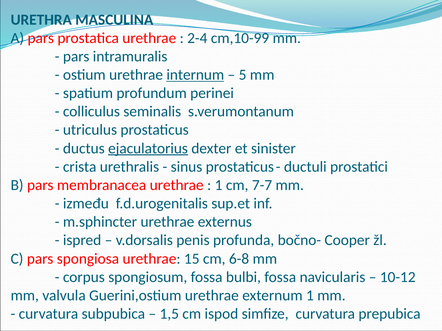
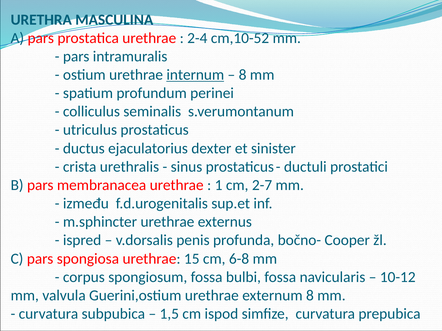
cm,10-99: cm,10-99 -> cm,10-52 (240, 38)
5: 5 -> 8 (243, 75)
ejaculatorius underline: present -> none (148, 149)
7-7: 7-7 -> 2-7 (262, 185)
externum 1: 1 -> 8 (310, 296)
